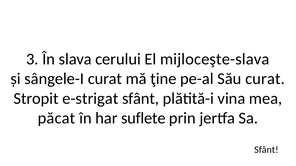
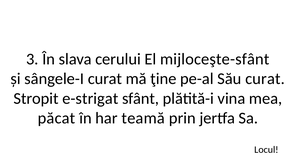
mijloceşte-slava: mijloceşte-slava -> mijloceşte-sfânt (215, 59)
suflete: suflete -> teamă (143, 118)
Sfânt: Sfânt -> Locul (266, 150)
